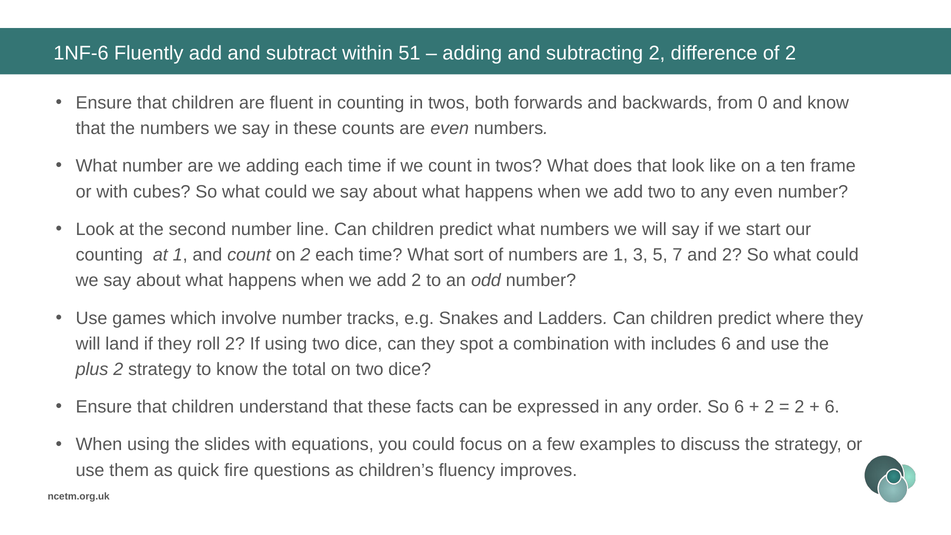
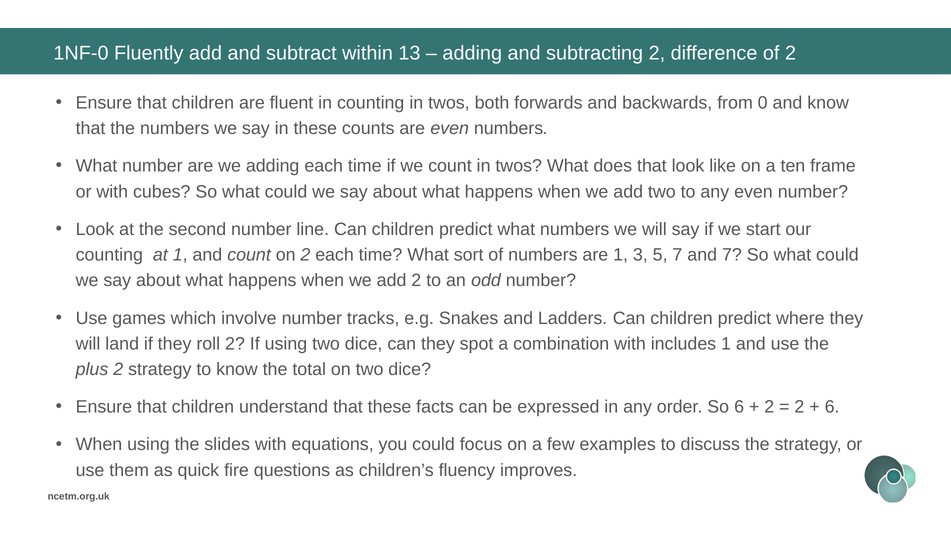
1NF-6: 1NF-6 -> 1NF-0 (81, 53)
51: 51 -> 13 (409, 53)
and 2: 2 -> 7 (732, 255)
includes 6: 6 -> 1 (726, 344)
